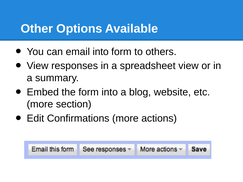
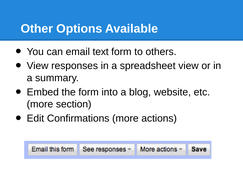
email into: into -> text (101, 52)
